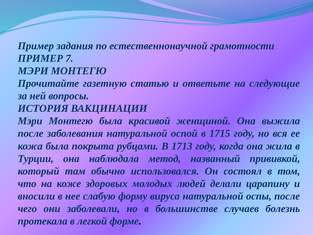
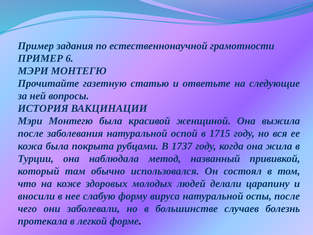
7: 7 -> 6 (69, 58)
1713: 1713 -> 1737 (182, 146)
